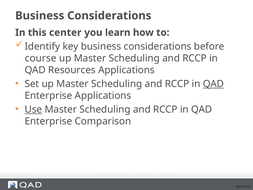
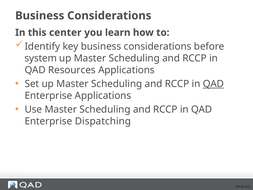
course: course -> system (41, 58)
Use underline: present -> none (33, 109)
Comparison: Comparison -> Dispatching (103, 121)
